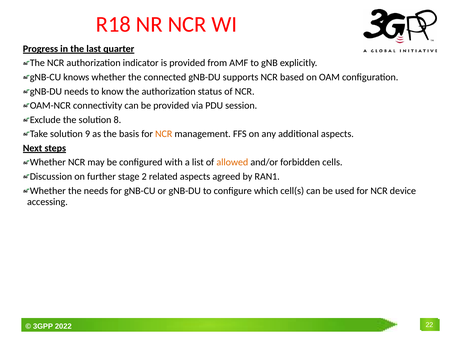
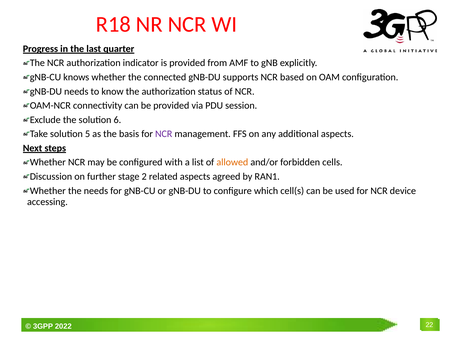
8: 8 -> 6 (117, 120)
9: 9 -> 5 (88, 134)
NCR colour: orange -> purple (164, 134)
